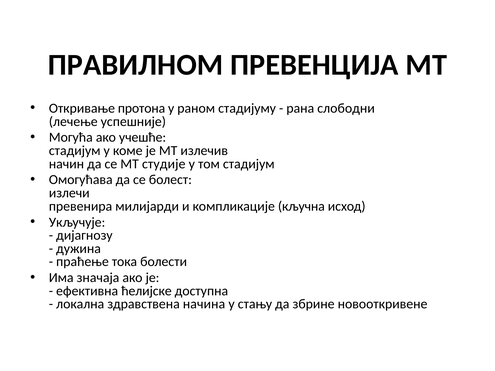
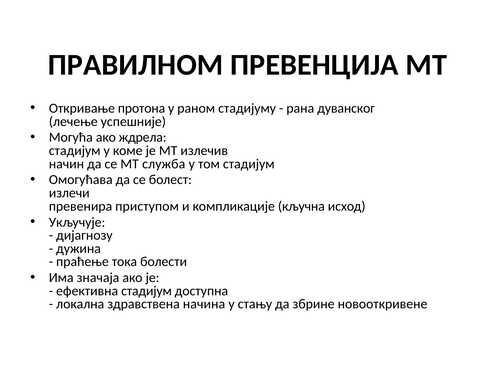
слободни: слободни -> дуванског (346, 108)
учешће: учешће -> ждрела (143, 138)
студије: студије -> служба (164, 164)
милијарди: милијарди -> приступом (147, 206)
ефективна ћелијске: ћелијске -> стадијум (147, 291)
